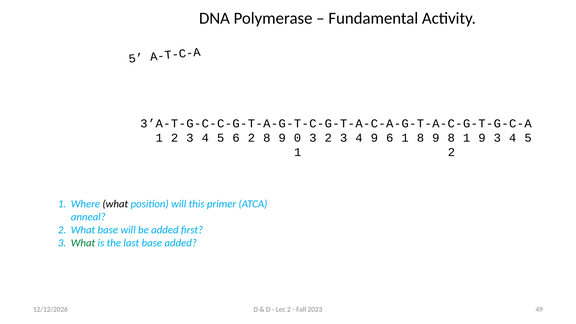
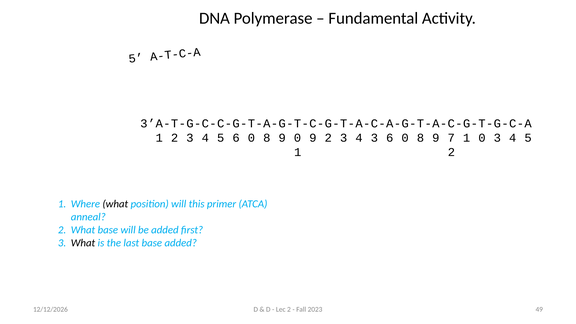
5 6 2: 2 -> 0 (251, 138)
0 3: 3 -> 9 (313, 138)
4 9: 9 -> 3 (374, 138)
1: 1 -> 0 (405, 138)
9 8: 8 -> 7 (451, 138)
1 9: 9 -> 0 (482, 138)
What colour: green -> black (83, 243)
